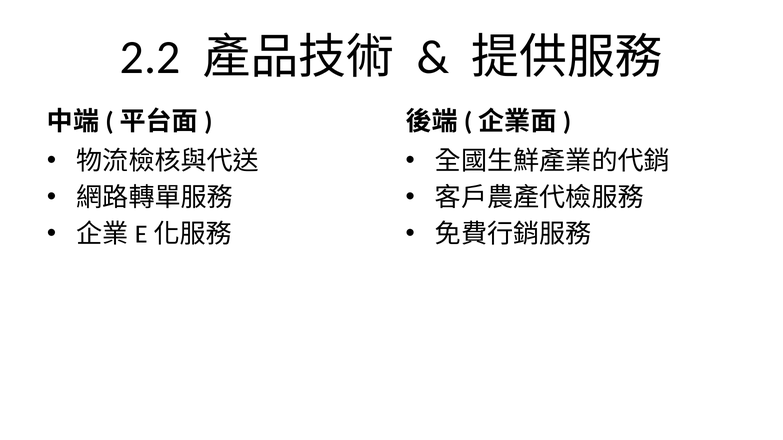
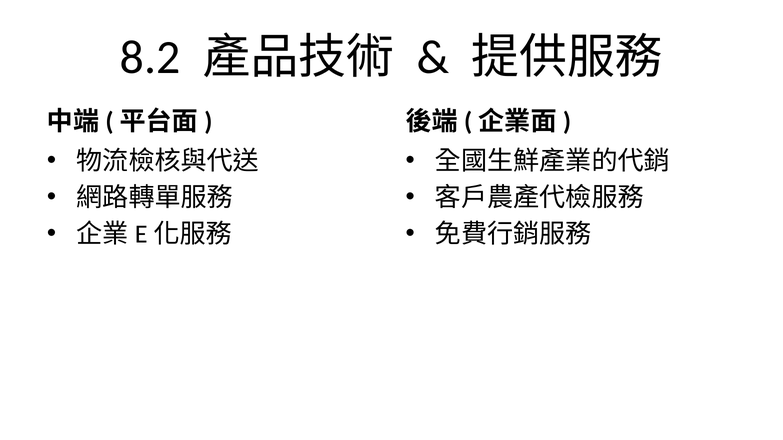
2.2: 2.2 -> 8.2 (150, 58)
